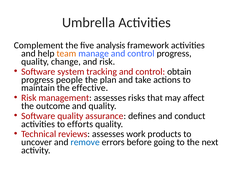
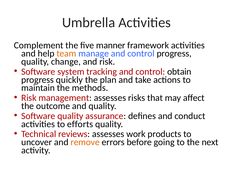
analysis: analysis -> manner (111, 45)
people: people -> quickly (69, 80)
effective: effective -> methods (90, 88)
remove colour: blue -> orange (85, 142)
